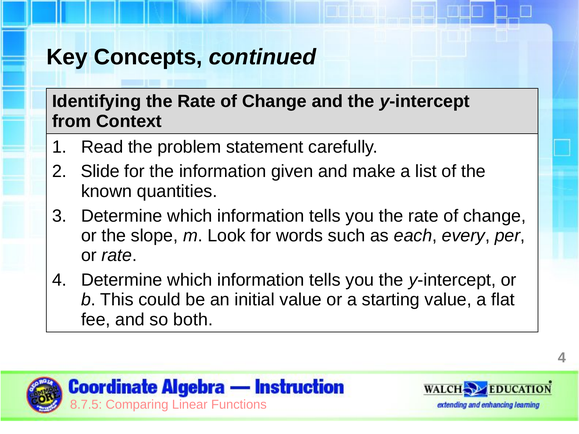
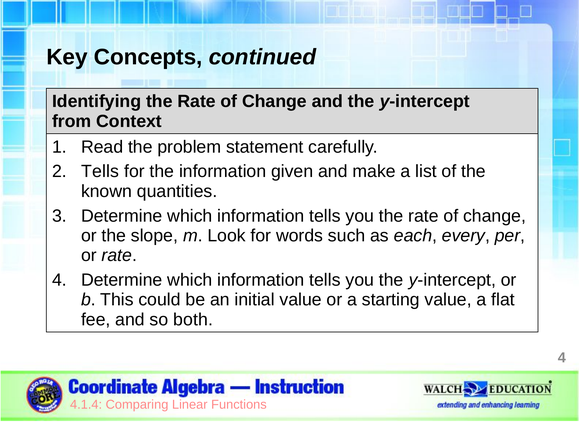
Slide: Slide -> Tells (100, 172)
8.7.5: 8.7.5 -> 4.1.4 (86, 405)
